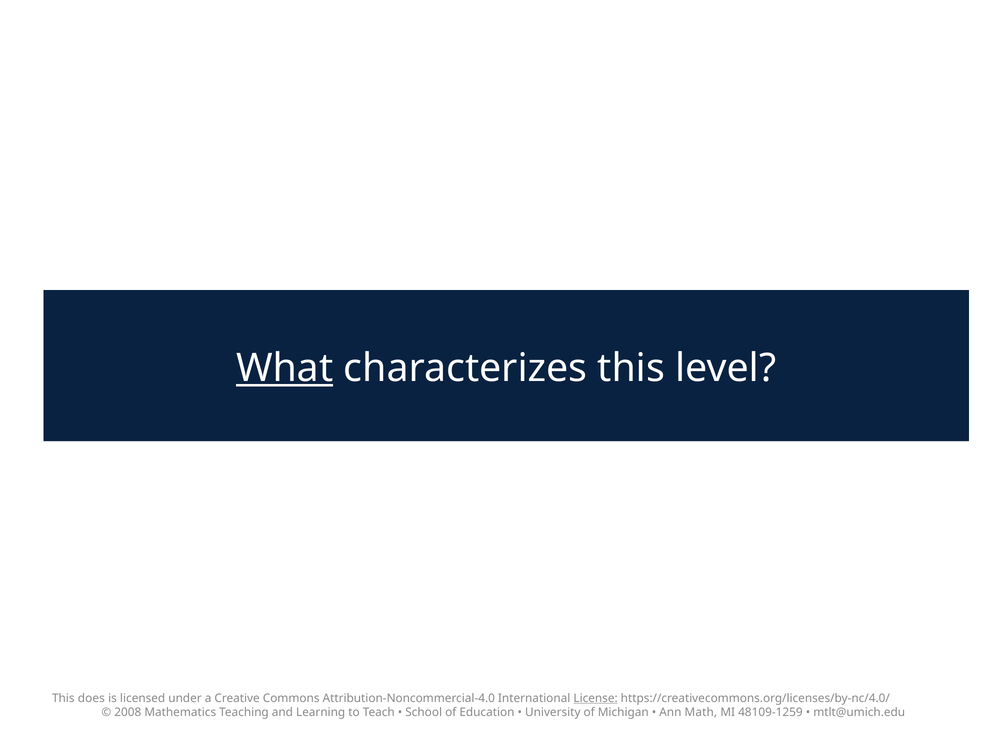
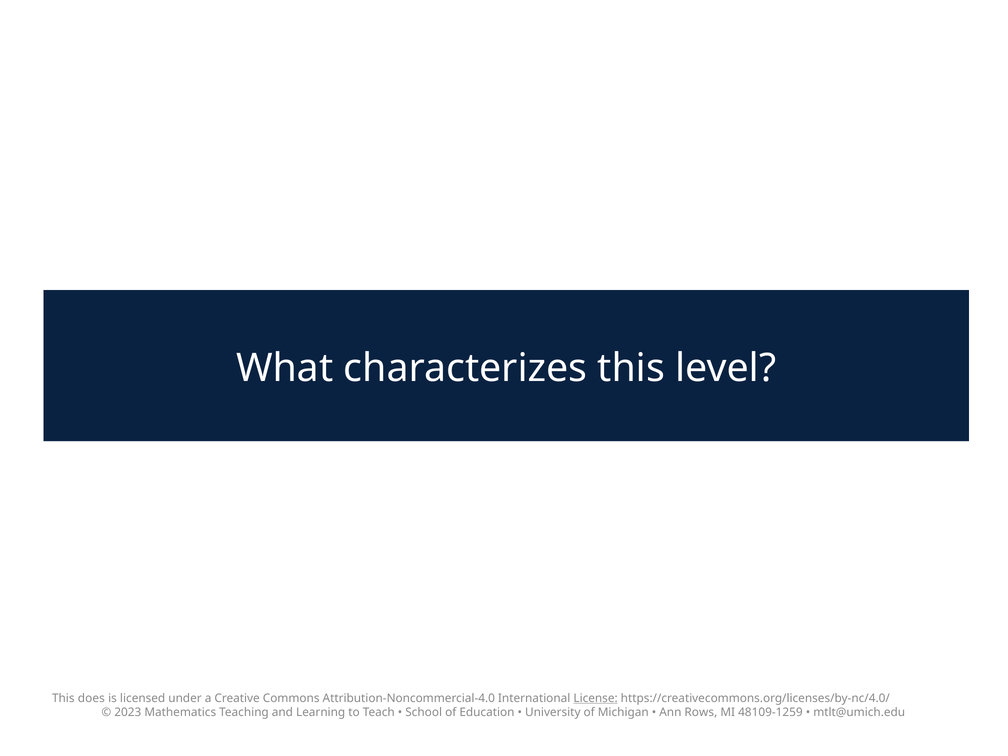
What underline: present -> none (285, 369)
2008: 2008 -> 2023 (128, 713)
Math: Math -> Rows (701, 713)
